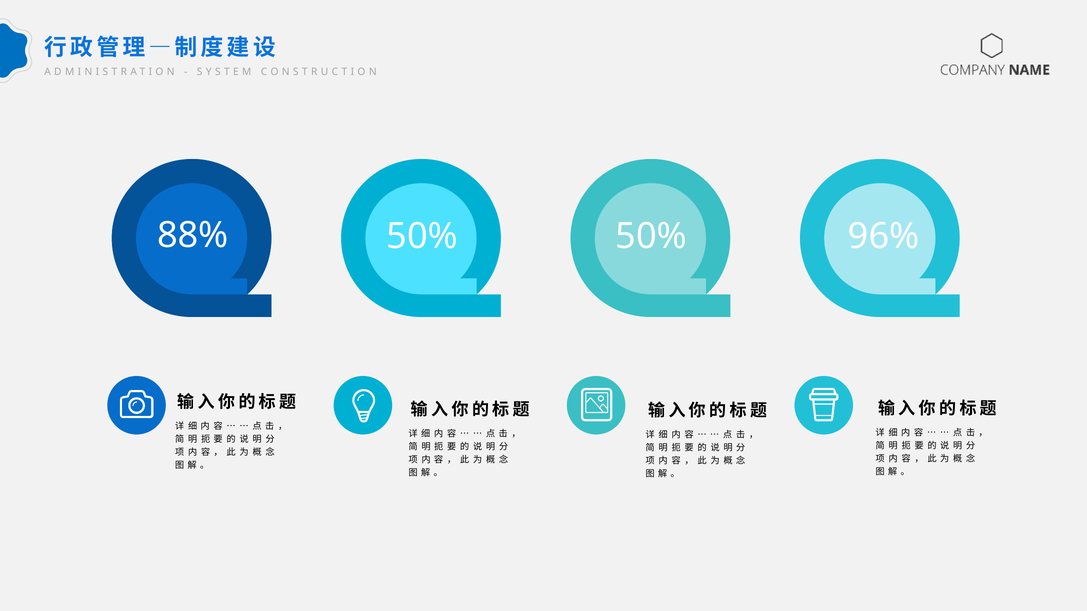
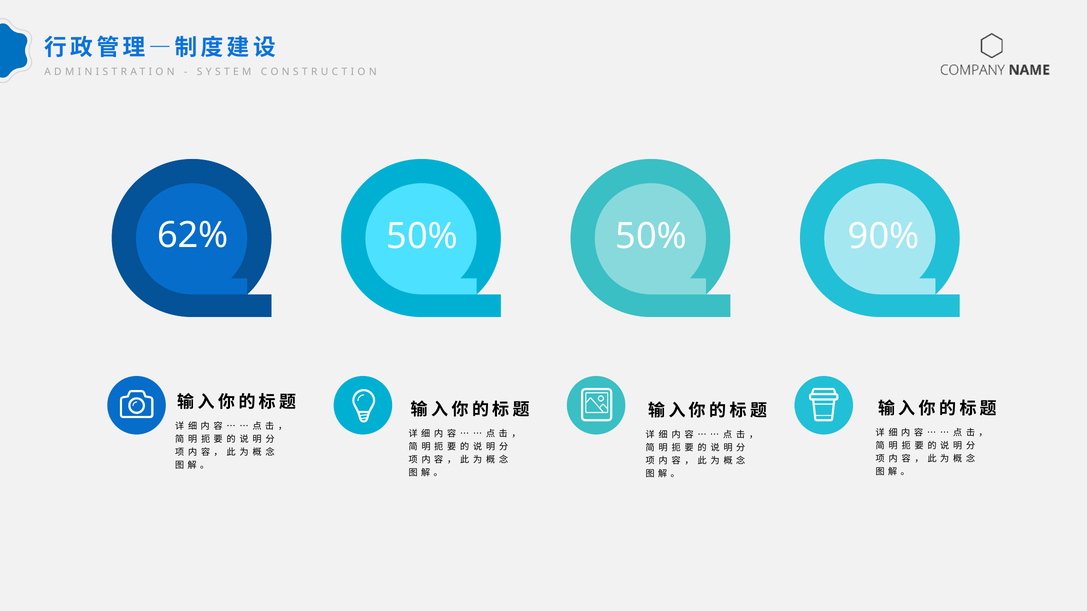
88%: 88% -> 62% (193, 235)
96%: 96% -> 90% (884, 237)
